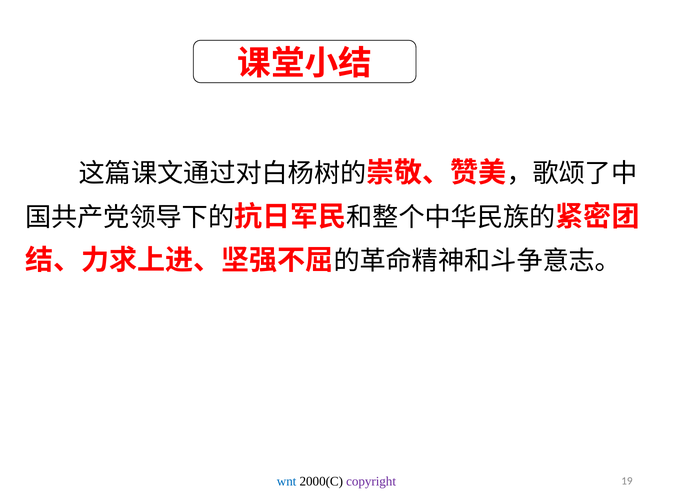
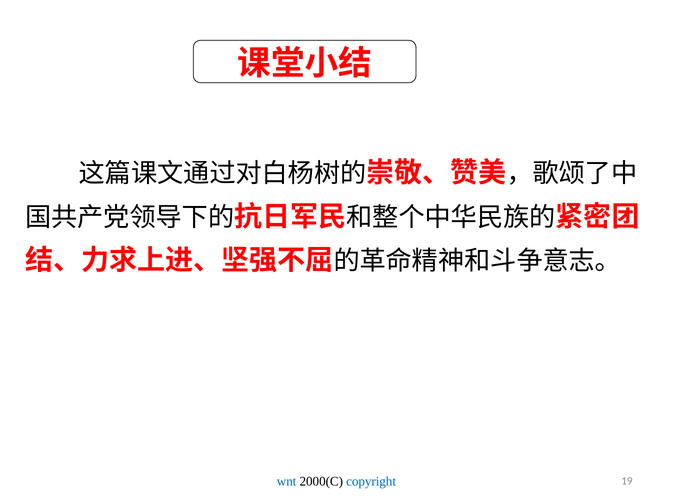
copyright colour: purple -> blue (371, 482)
